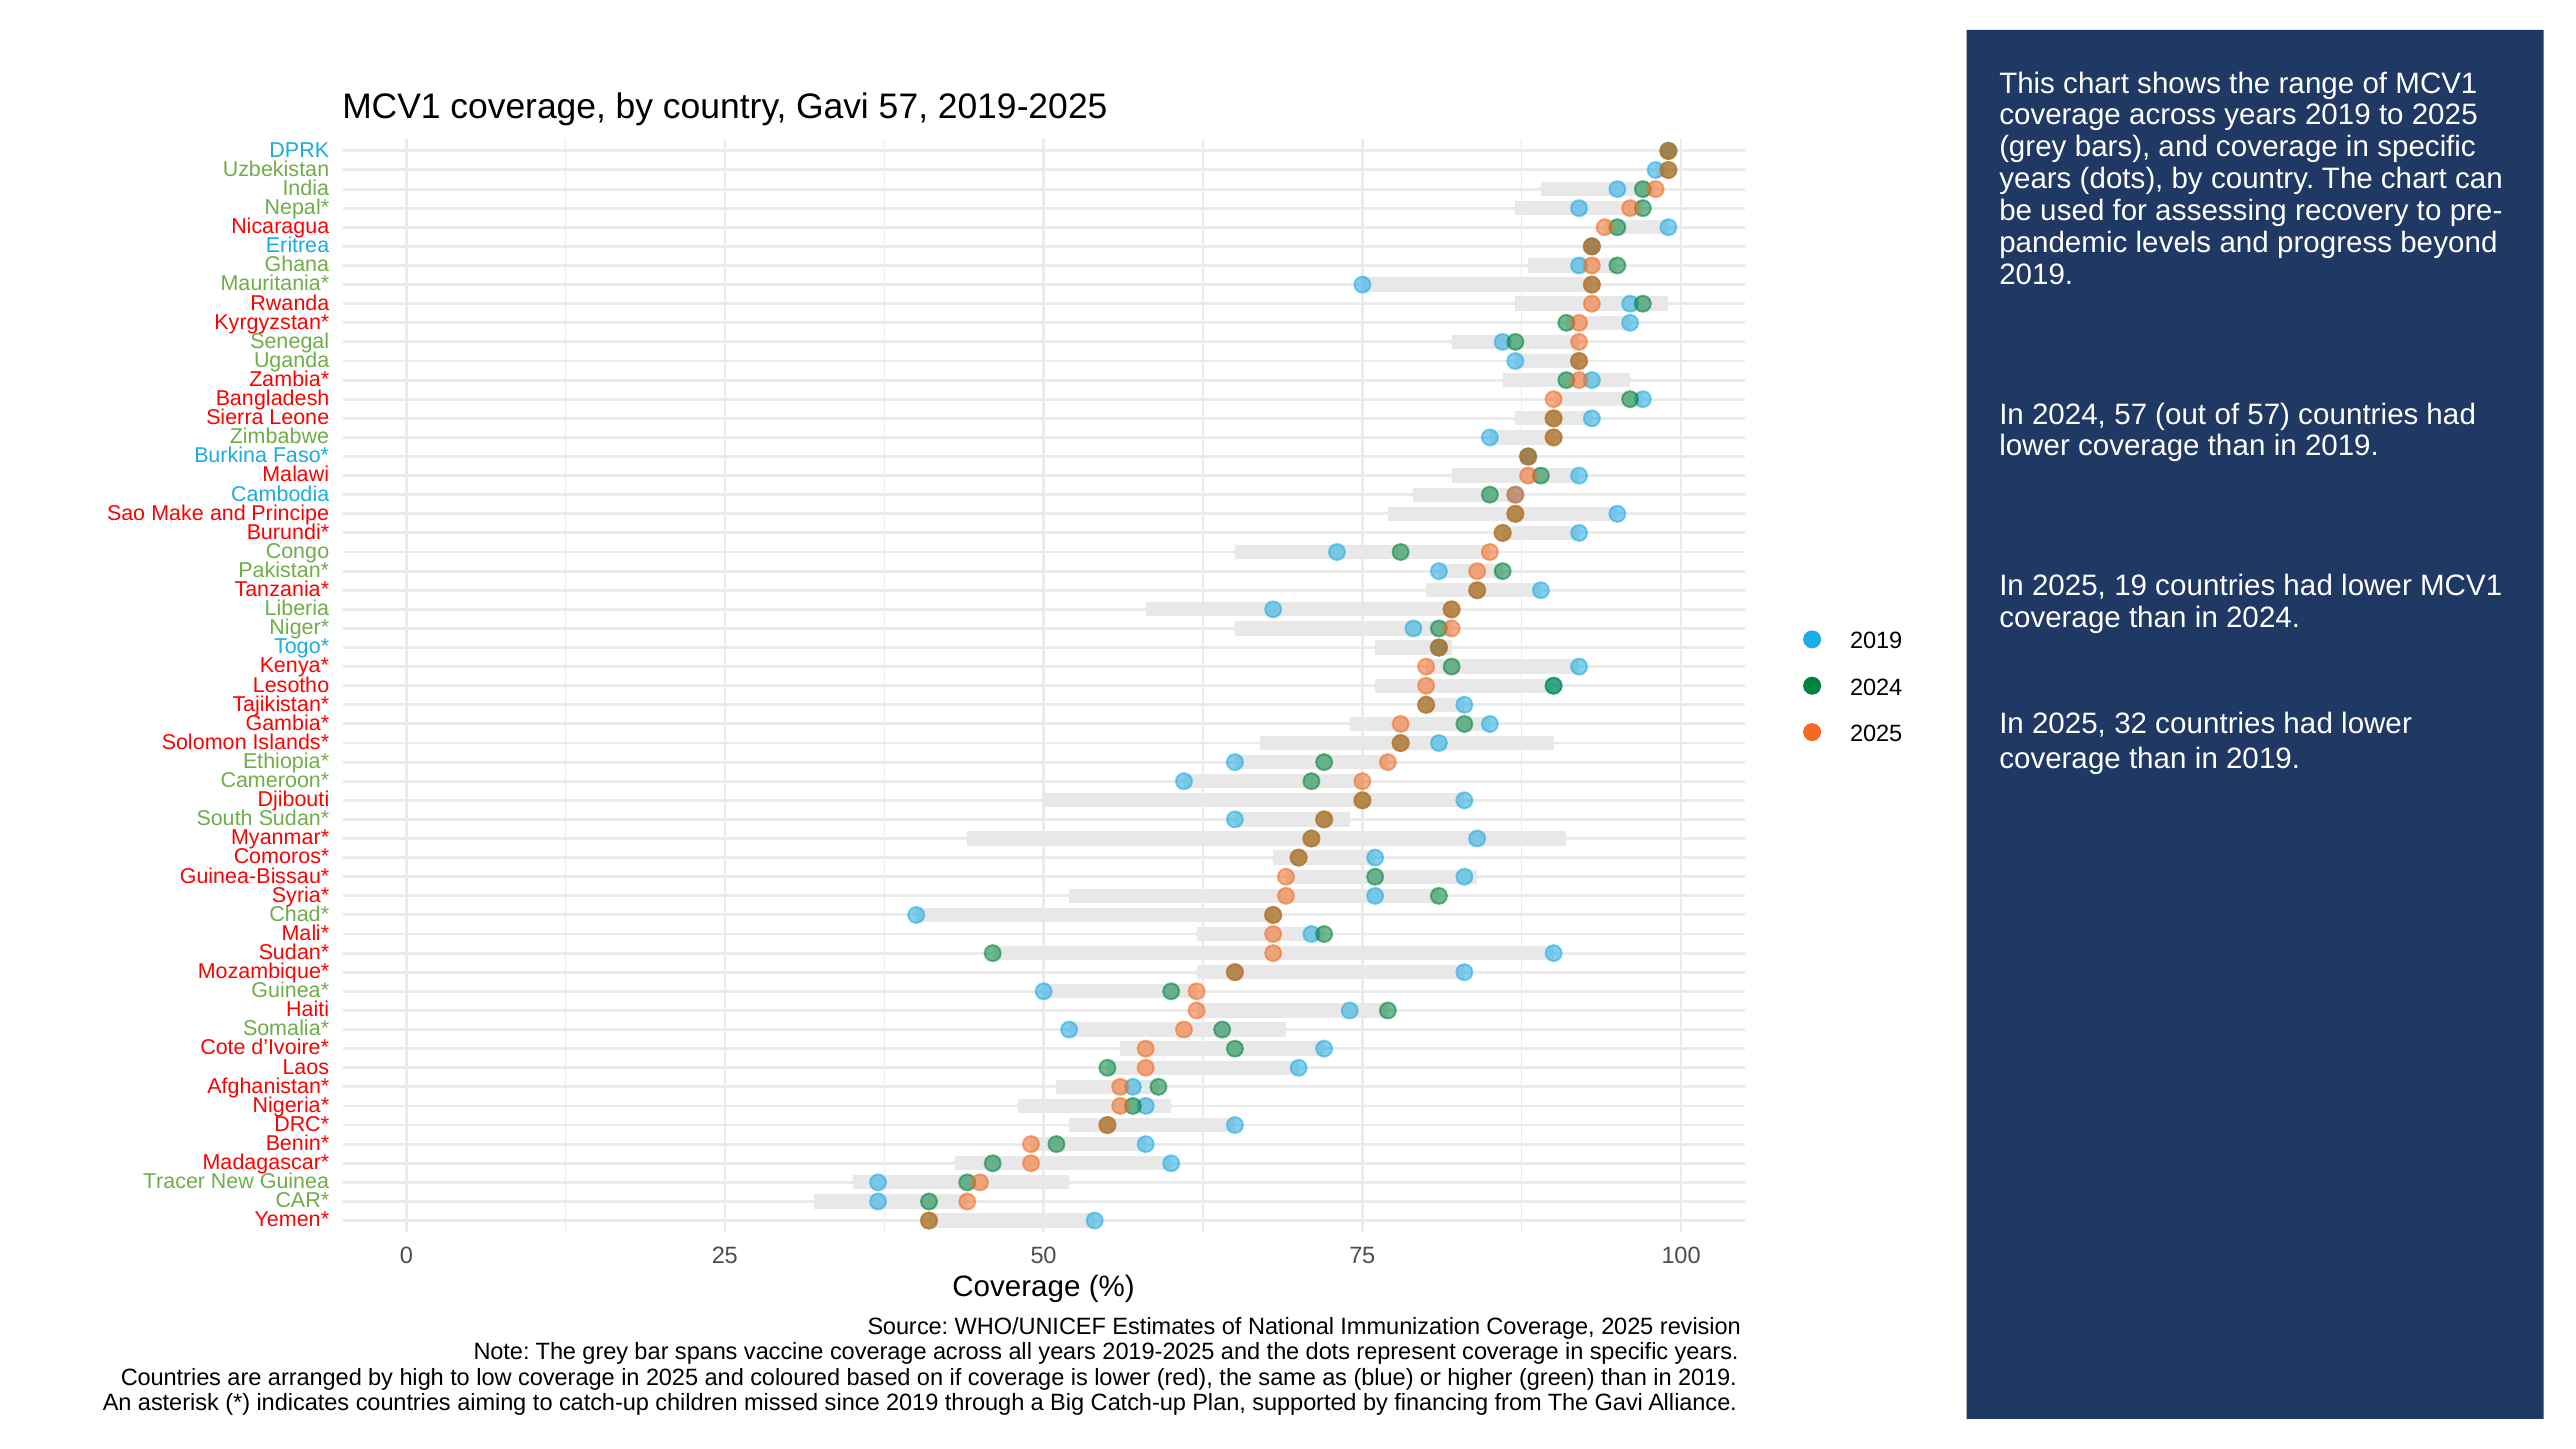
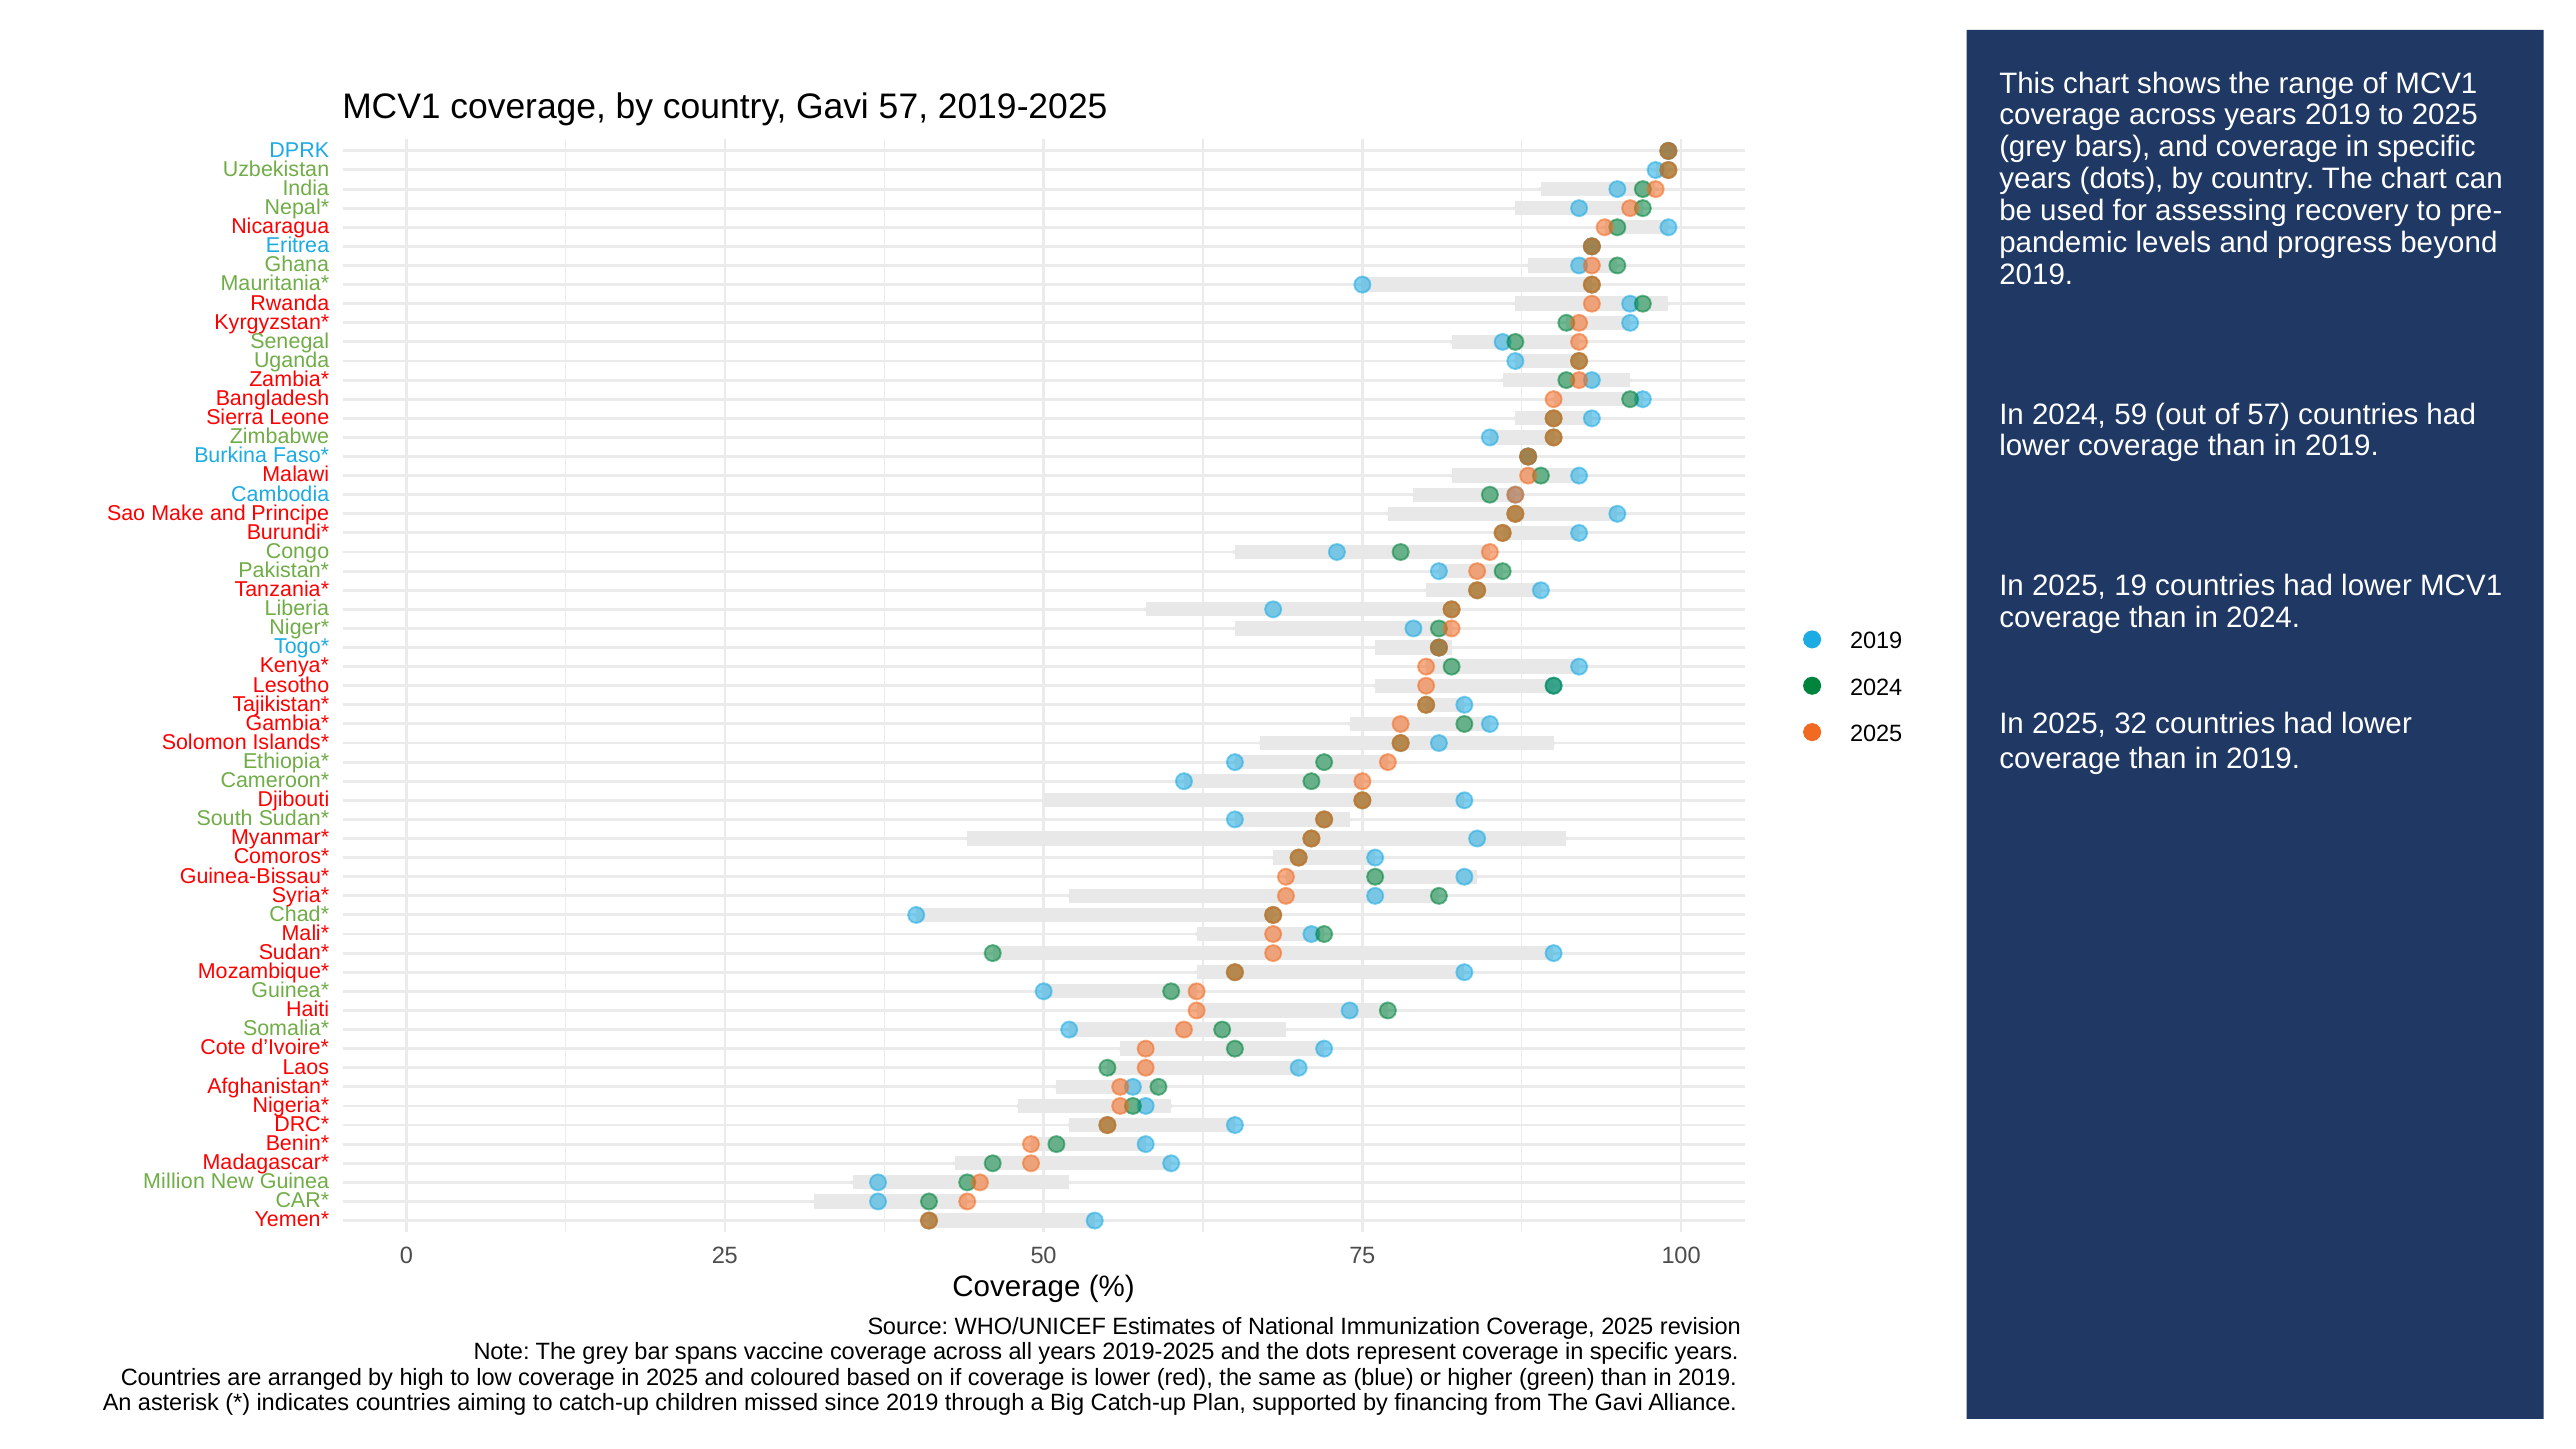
2024 57: 57 -> 59 (2131, 414)
Tracer: Tracer -> Million (174, 1182)
